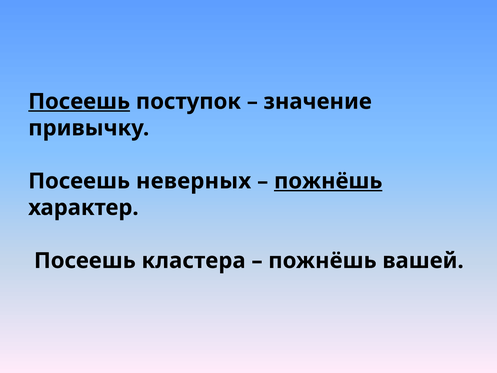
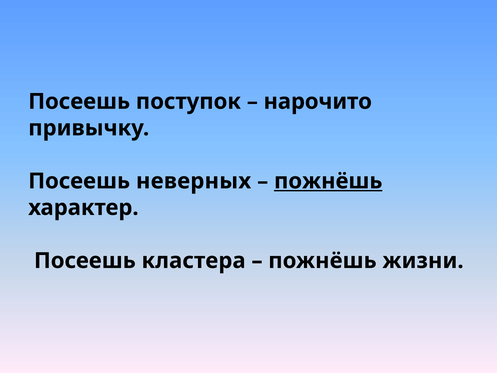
Посеешь underline: present -> none (79, 101)
значение: значение -> нарочито (318, 101)
вашей: вашей -> жизни (423, 261)
